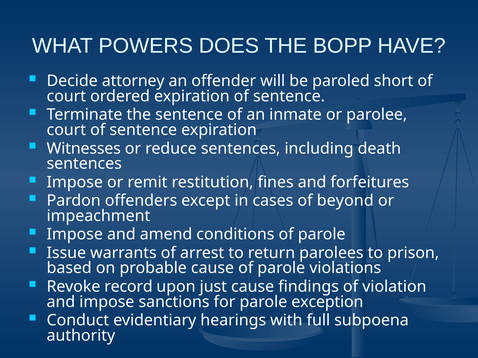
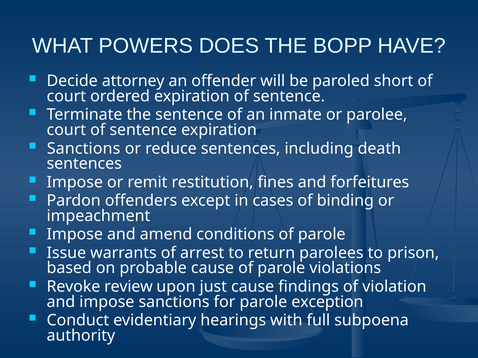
Witnesses: Witnesses -> Sanctions (84, 149)
beyond: beyond -> binding (345, 201)
record: record -> review (128, 287)
